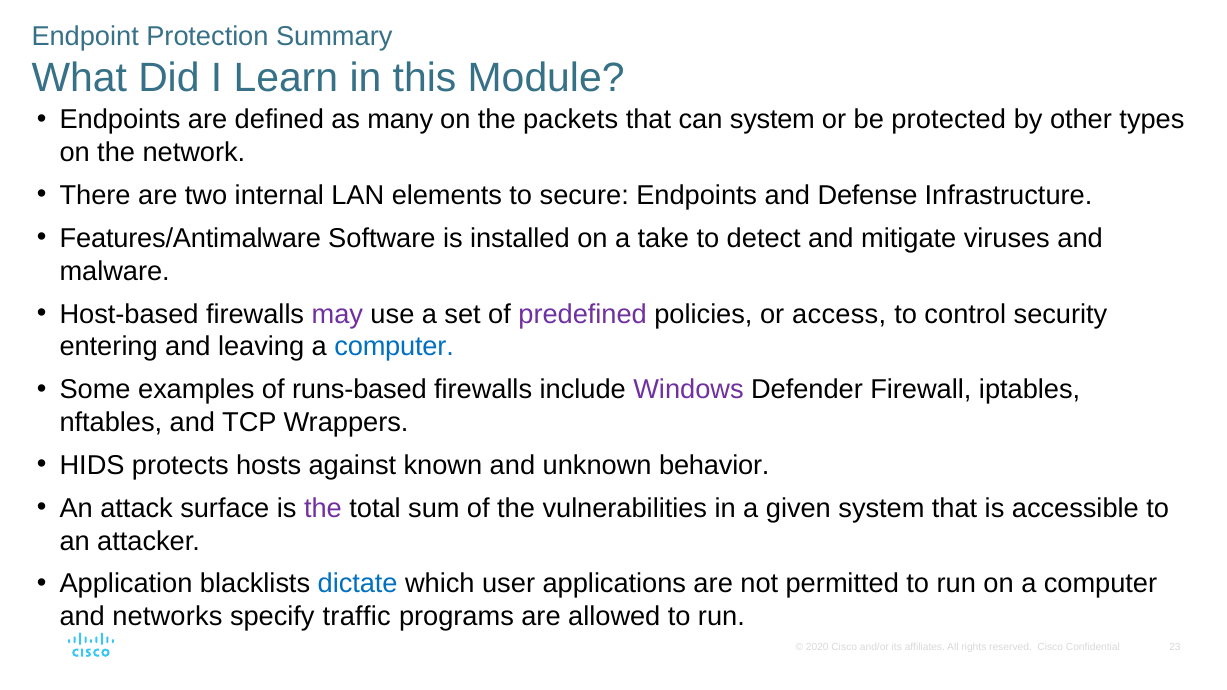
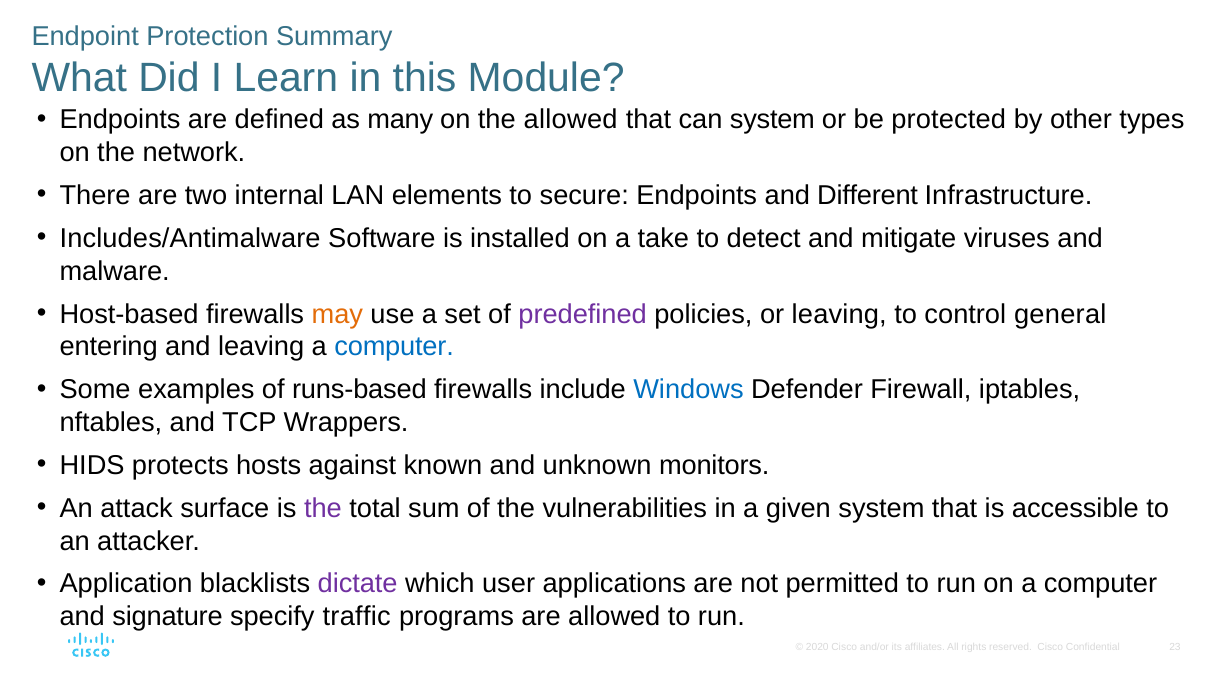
the packets: packets -> allowed (571, 120)
Defense: Defense -> Different (868, 196)
Features/Antimalware: Features/Antimalware -> Includes/Antimalware (190, 239)
may colour: purple -> orange (337, 314)
or access: access -> leaving (839, 314)
security: security -> general (1060, 314)
Windows colour: purple -> blue (688, 390)
behavior: behavior -> monitors (714, 466)
dictate colour: blue -> purple (358, 584)
networks: networks -> signature (168, 617)
